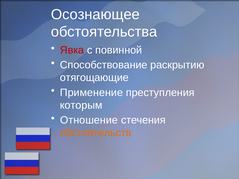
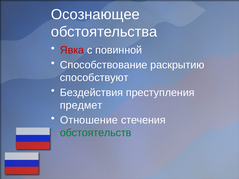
отягощающие: отягощающие -> способствуют (94, 78)
Применение: Применение -> Бездействия (91, 93)
которым: которым -> предмет (81, 105)
обстоятельств colour: orange -> green (96, 133)
